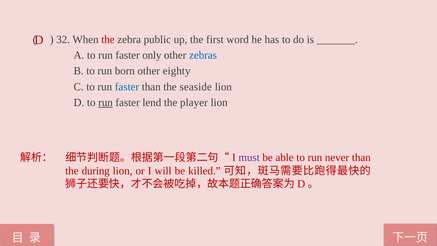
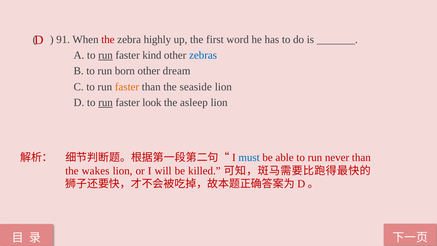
32: 32 -> 91 (63, 40)
public: public -> highly (157, 40)
run underline: none -> present (105, 55)
only: only -> kind (152, 55)
eighty: eighty -> dream (177, 71)
faster colour: blue -> orange (127, 87)
lend: lend -> look (152, 102)
player: player -> asleep (194, 102)
must colour: purple -> blue (249, 158)
during: during -> wakes (96, 171)
